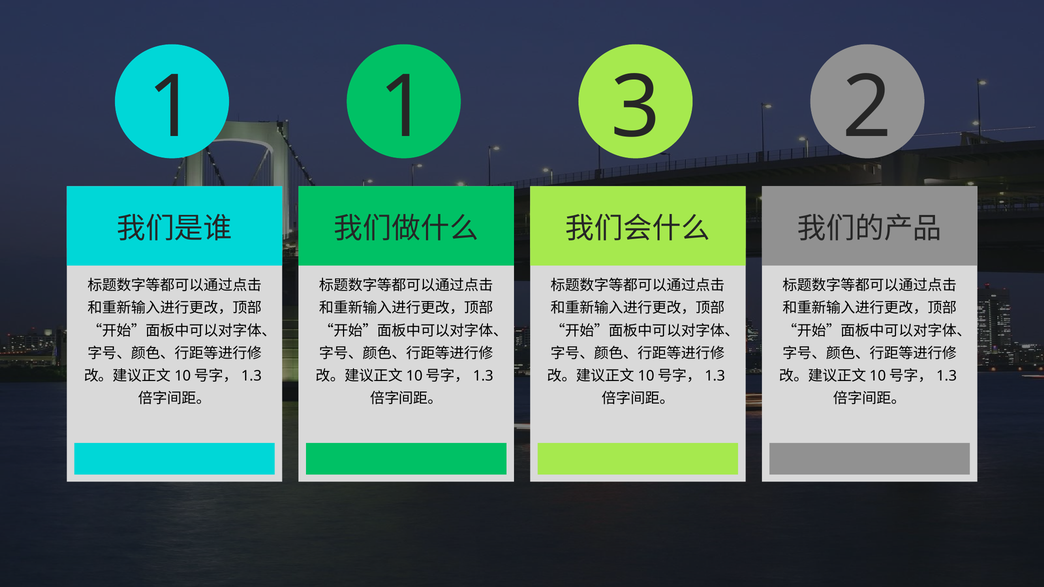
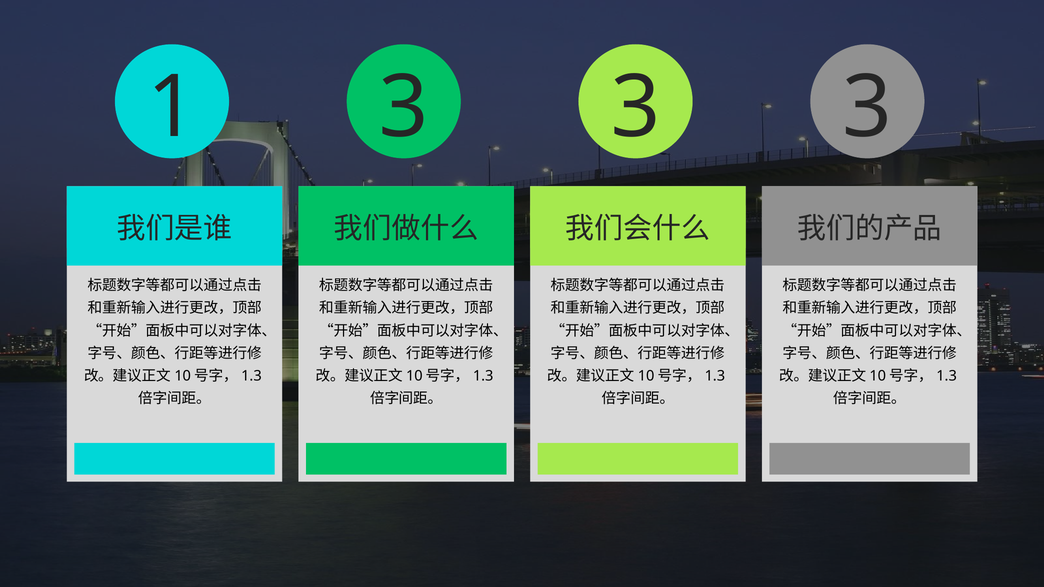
1 1: 1 -> 3 (404, 107)
2: 2 -> 3 (867, 107)
